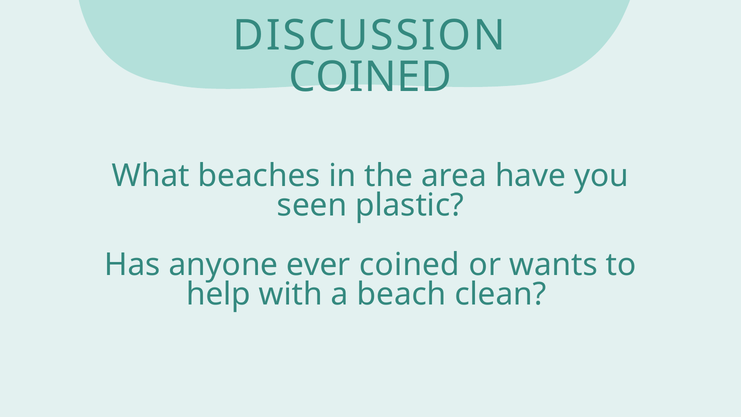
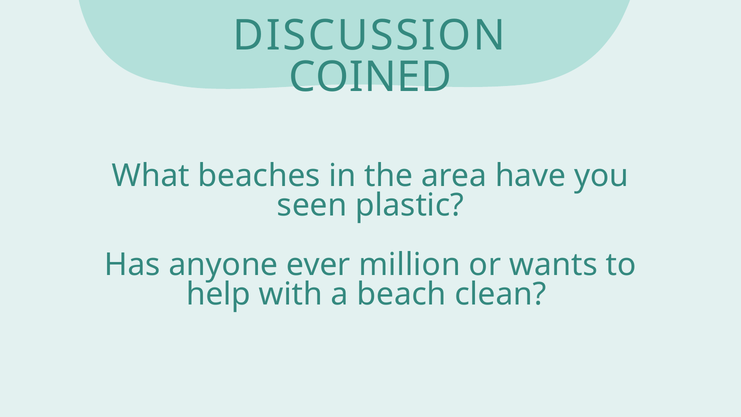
ever coined: coined -> million (410, 265)
